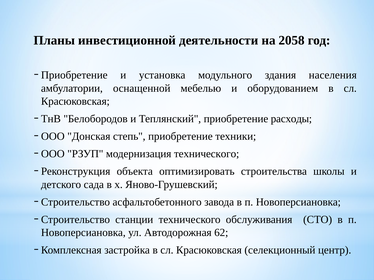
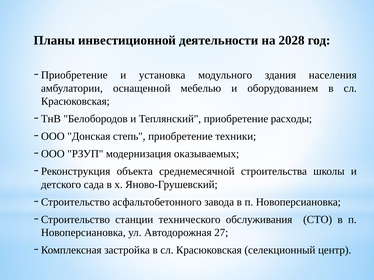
2058: 2058 -> 2028 (292, 40)
модернизация технического: технического -> оказываемых (207, 154)
оптимизировать: оптимизировать -> среднемесячной (197, 172)
62: 62 -> 27 (221, 233)
